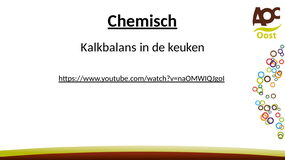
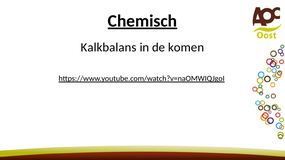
keuken: keuken -> komen (186, 47)
